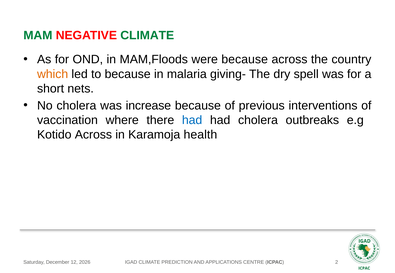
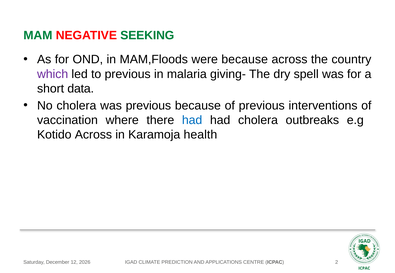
NEGATIVE CLIMATE: CLIMATE -> SEEKING (147, 36)
which colour: orange -> purple (53, 74)
to because: because -> previous (128, 74)
nets: nets -> data (81, 89)
was increase: increase -> previous (148, 106)
